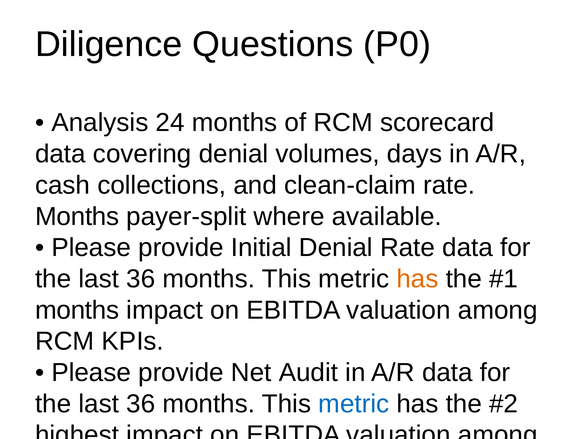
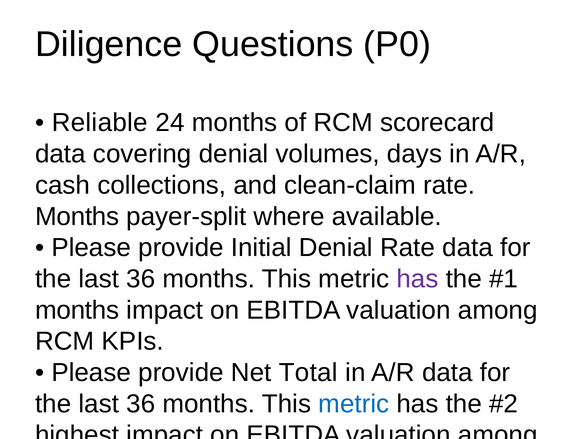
Analysis: Analysis -> Reliable (100, 123)
has colour: orange -> purple (417, 279)
Audit: Audit -> Total (308, 373)
